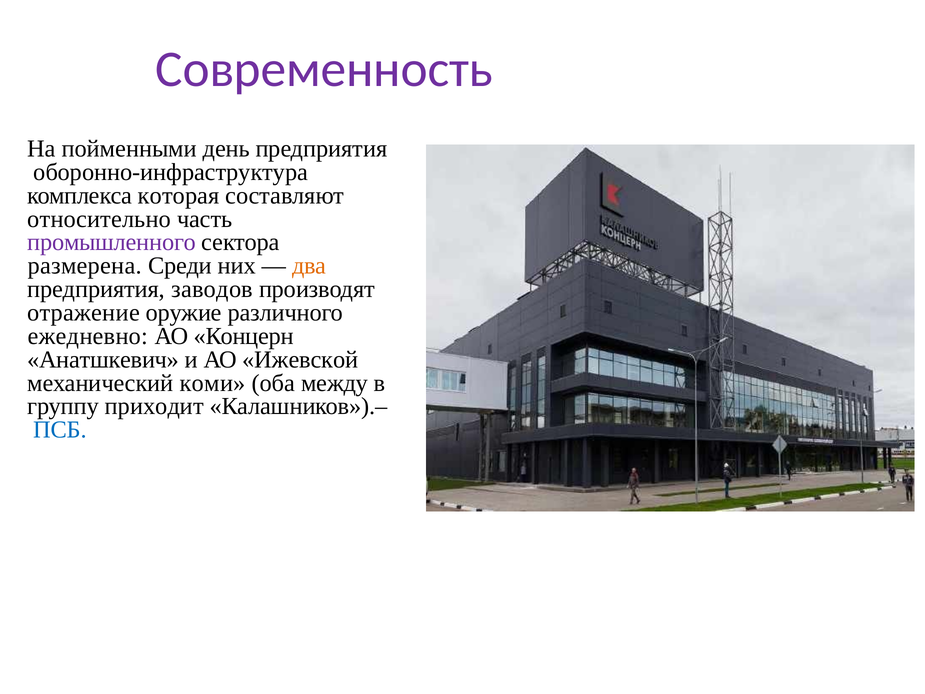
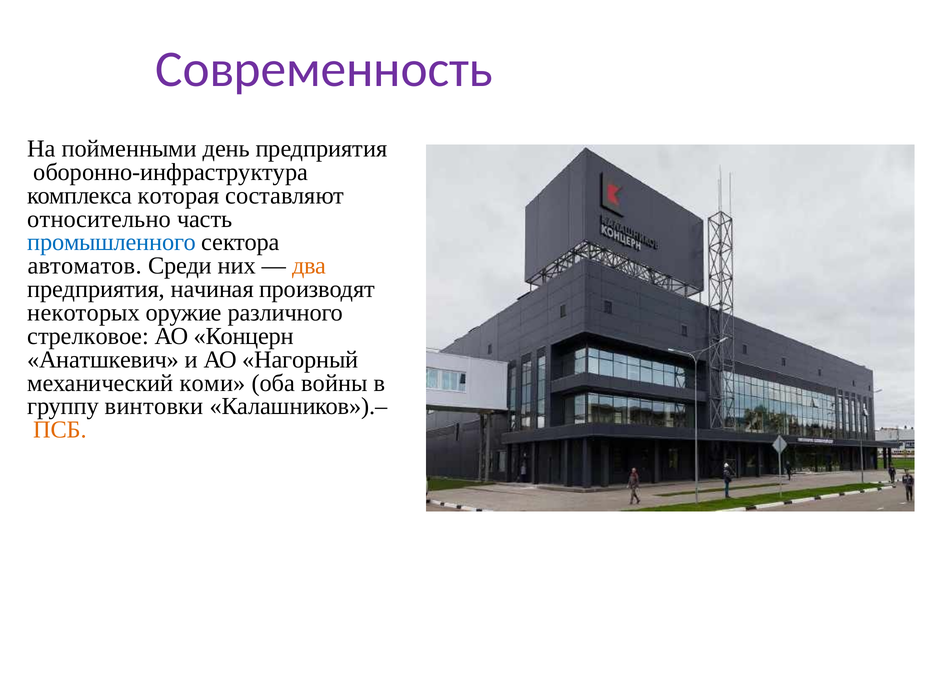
промышленного colour: purple -> blue (112, 242)
размерена: размерена -> автоматов (85, 266)
заводов: заводов -> начиная (212, 289)
отражение: отражение -> некоторых (84, 313)
ежедневно: ежедневно -> стрелковое (88, 336)
Ижевской: Ижевской -> Нагорный (300, 359)
между: между -> войны (334, 383)
приходит: приходит -> винтовки (154, 406)
ПСБ colour: blue -> orange (60, 430)
